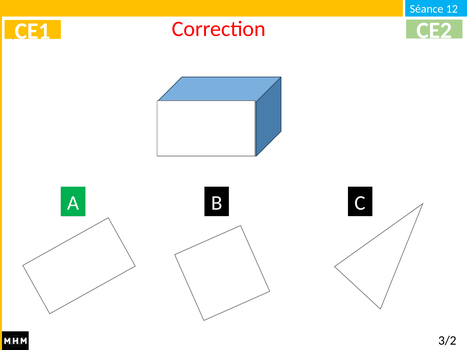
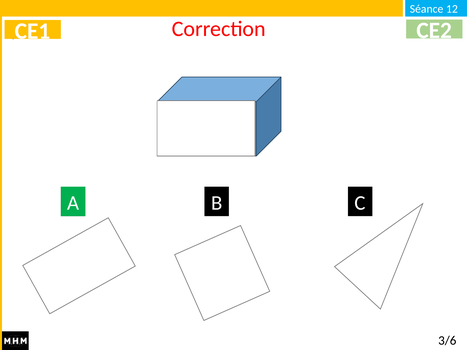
3/2: 3/2 -> 3/6 (447, 341)
